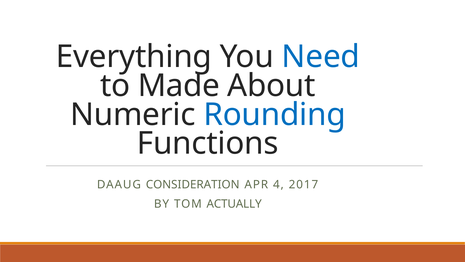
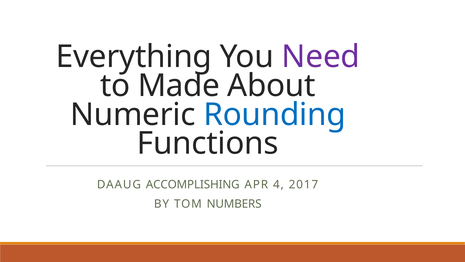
Need colour: blue -> purple (321, 57)
CONSIDERATION: CONSIDERATION -> ACCOMPLISHING (193, 184)
ACTUALLY: ACTUALLY -> NUMBERS (234, 204)
